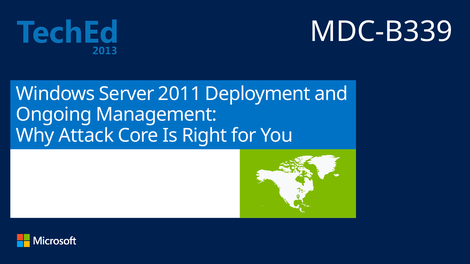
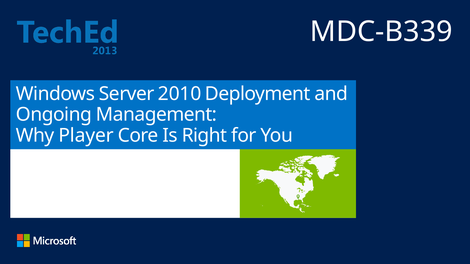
2011: 2011 -> 2010 (180, 94)
Attack: Attack -> Player (86, 136)
